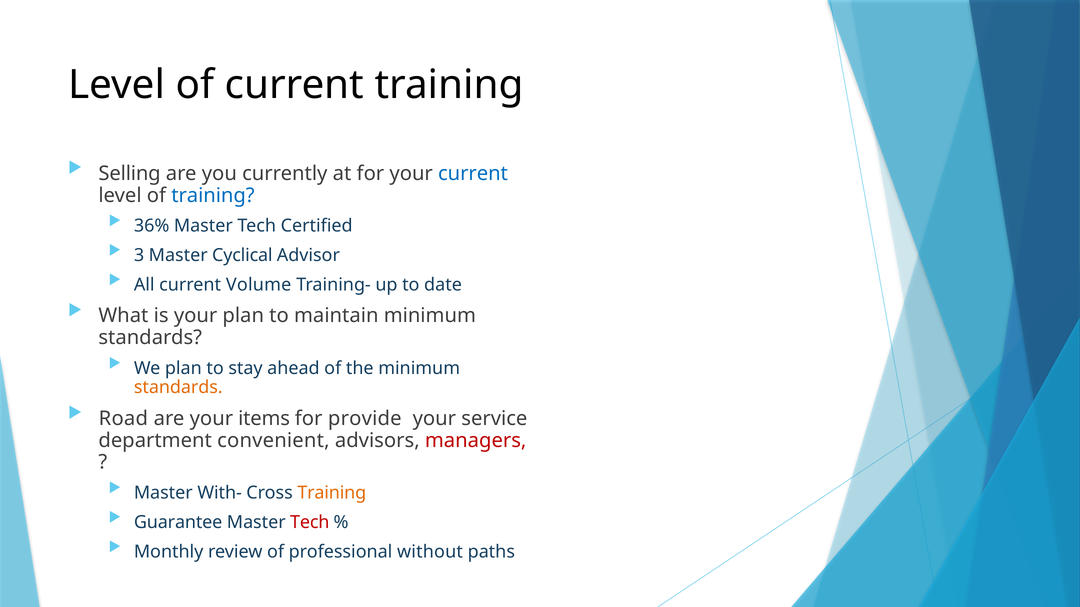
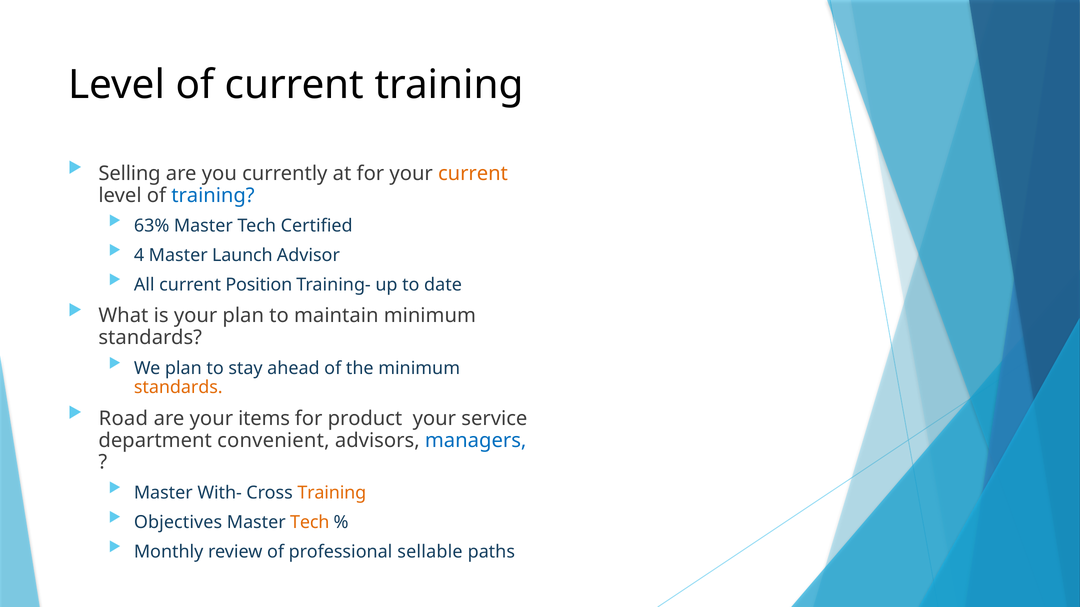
current colour: blue -> orange (473, 174)
36%: 36% -> 63% (152, 226)
3: 3 -> 4 (139, 255)
Cyclical: Cyclical -> Launch (242, 255)
Volume: Volume -> Position (259, 285)
provide: provide -> product (365, 419)
managers colour: red -> blue (476, 441)
Guarantee: Guarantee -> Objectives (178, 523)
Tech colour: red -> orange (310, 523)
without: without -> sellable (430, 552)
